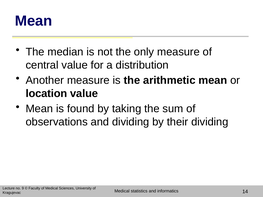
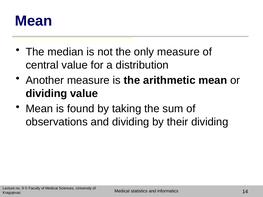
location: location -> dividing (46, 94)
